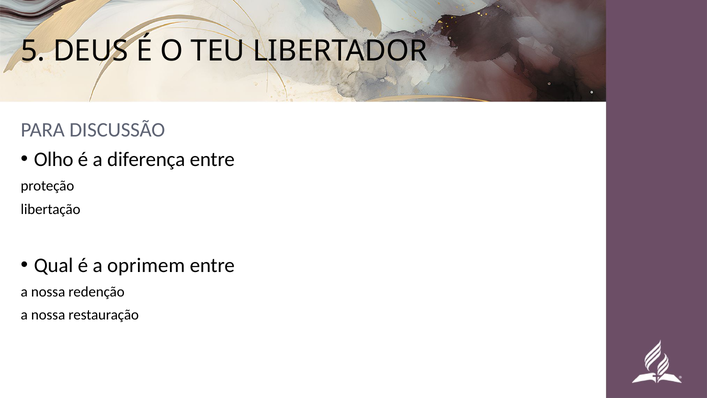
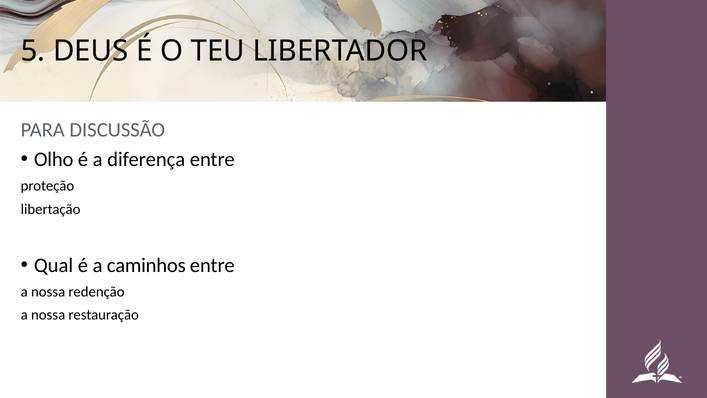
oprimem: oprimem -> caminhos (146, 265)
